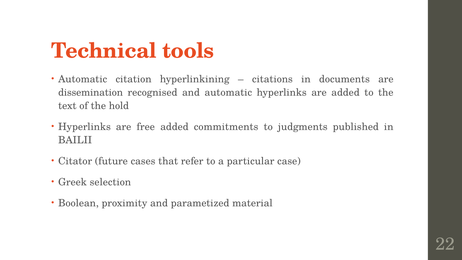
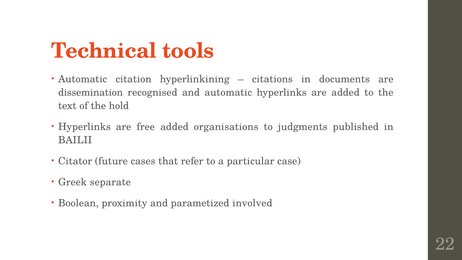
commitments: commitments -> organisations (226, 127)
selection: selection -> separate (110, 182)
material: material -> involved (252, 203)
